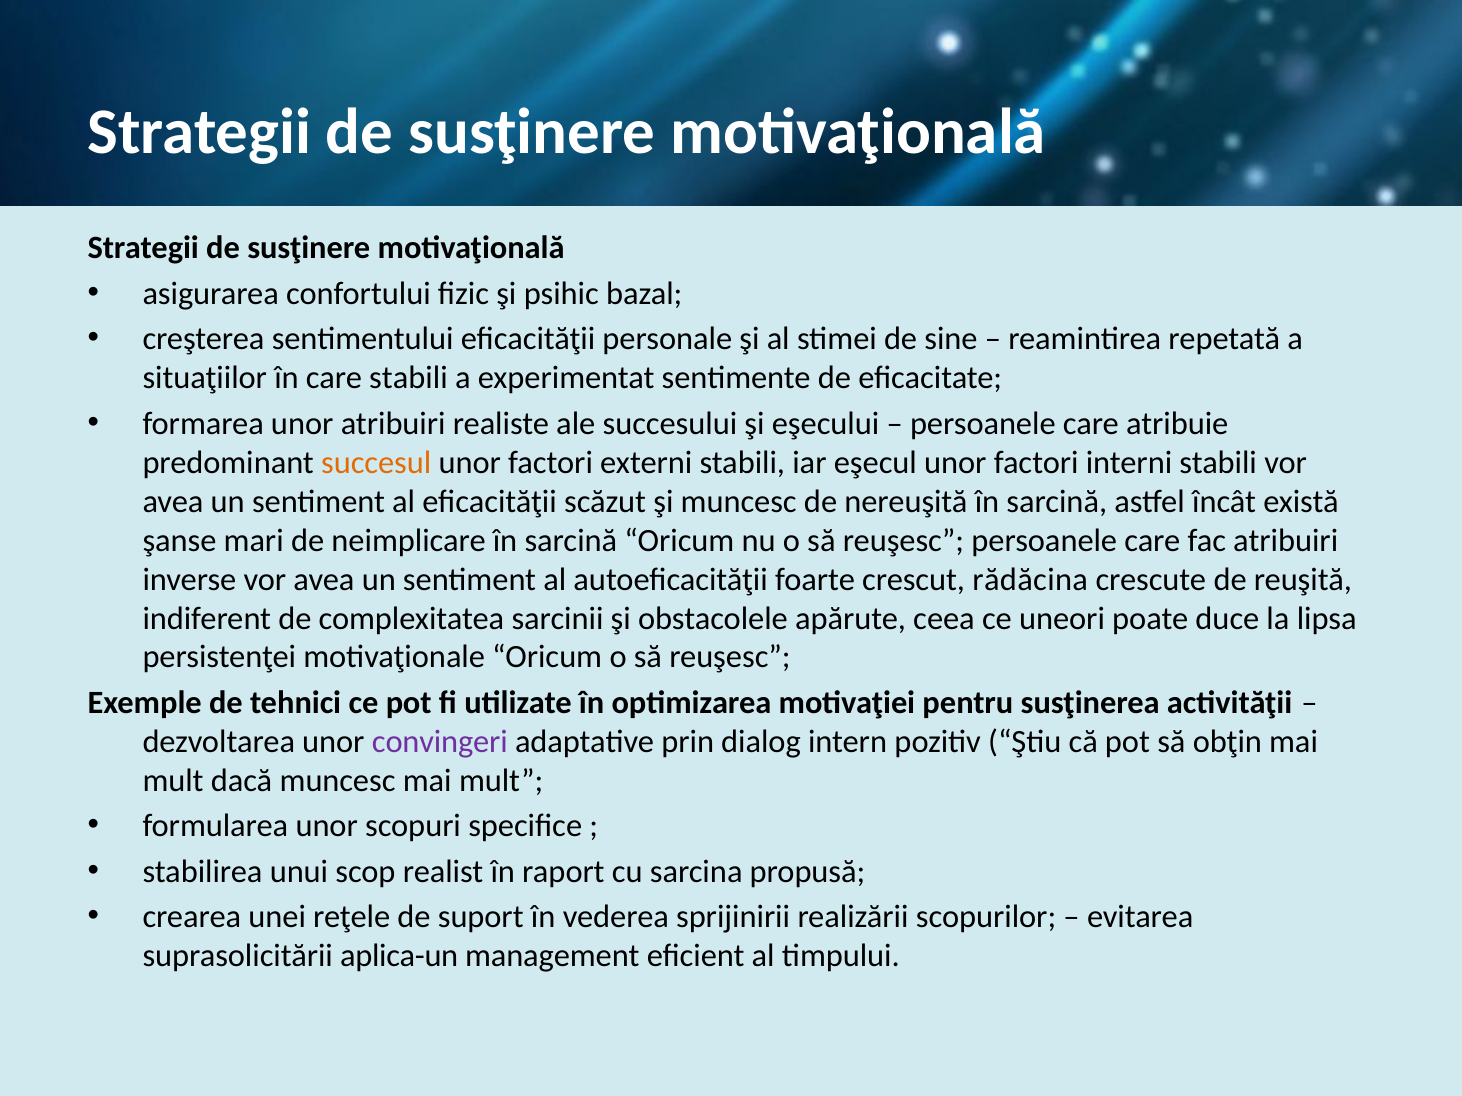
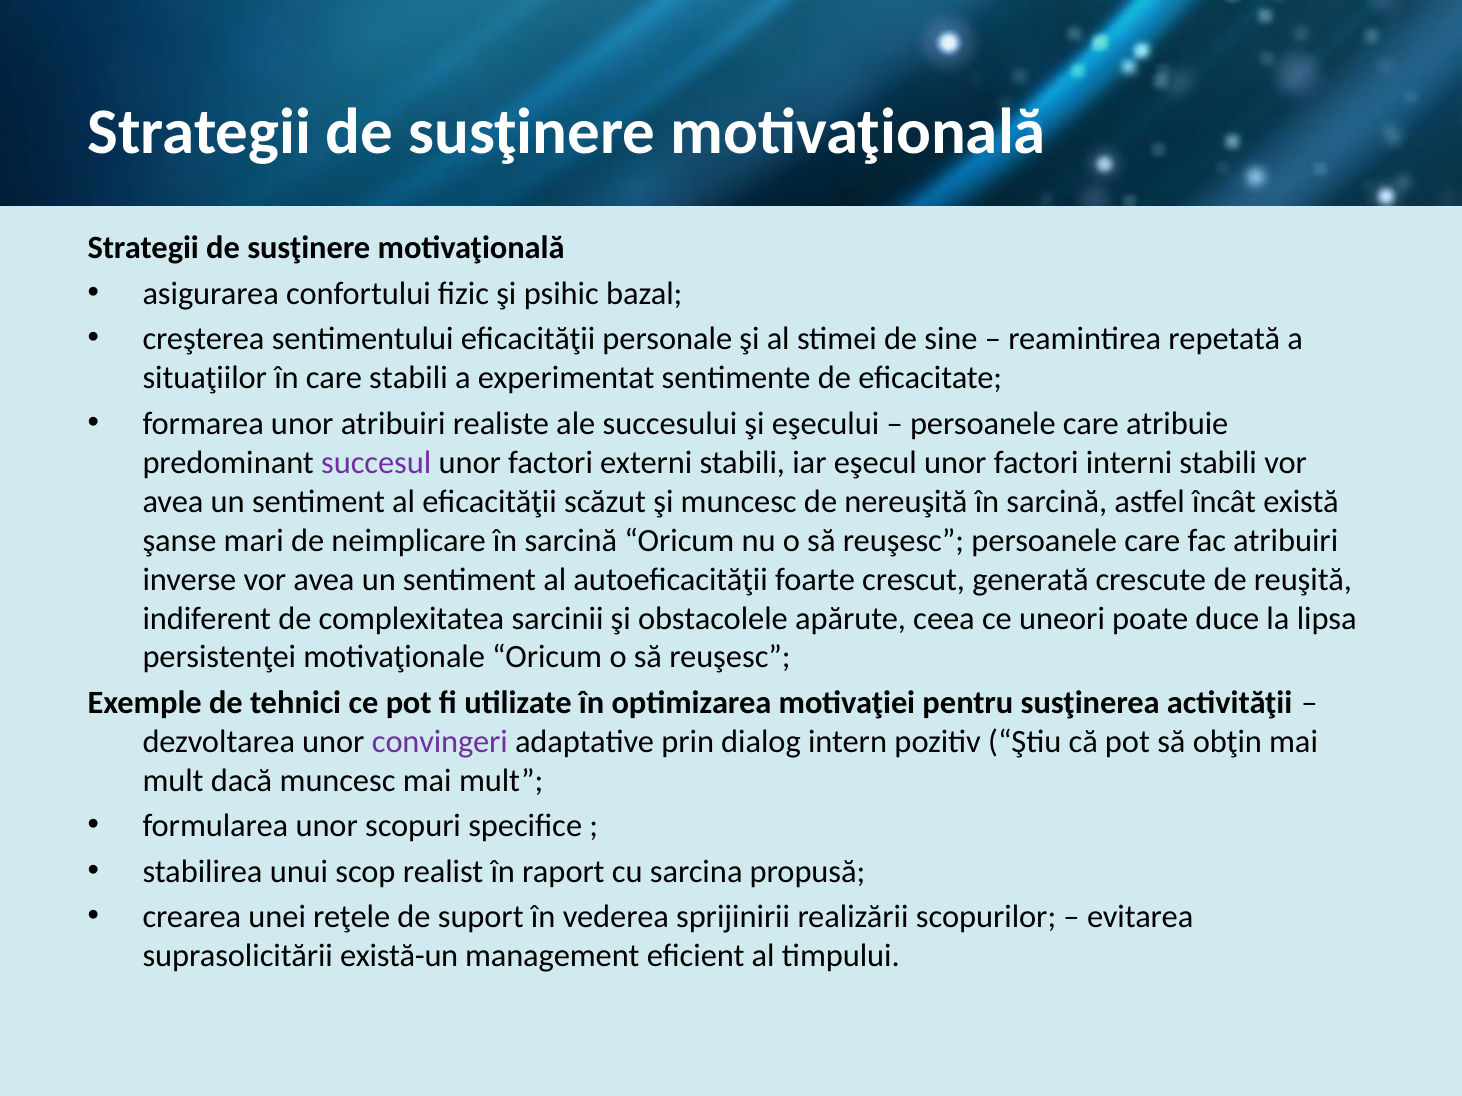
succesul colour: orange -> purple (376, 463)
rădăcina: rădăcina -> generată (1030, 580)
aplica-un: aplica-un -> există-un (399, 956)
